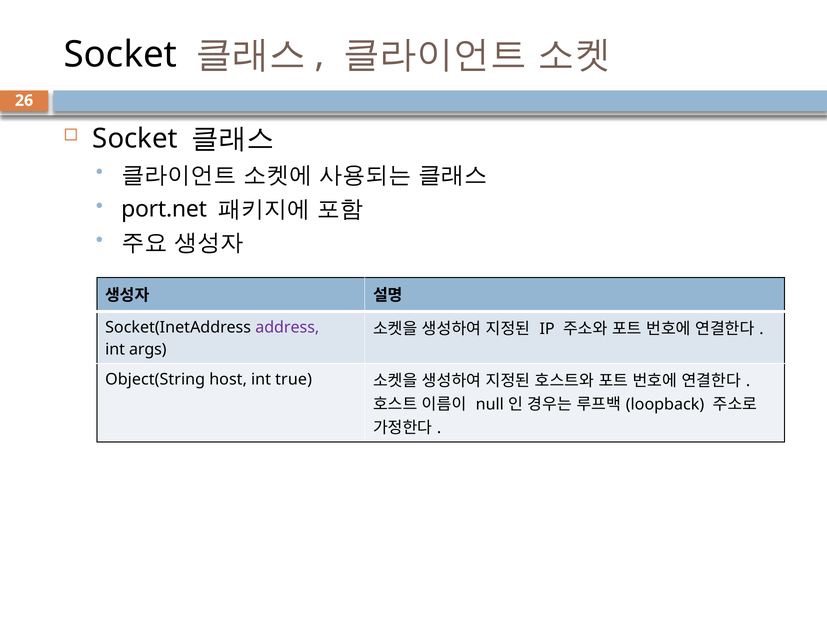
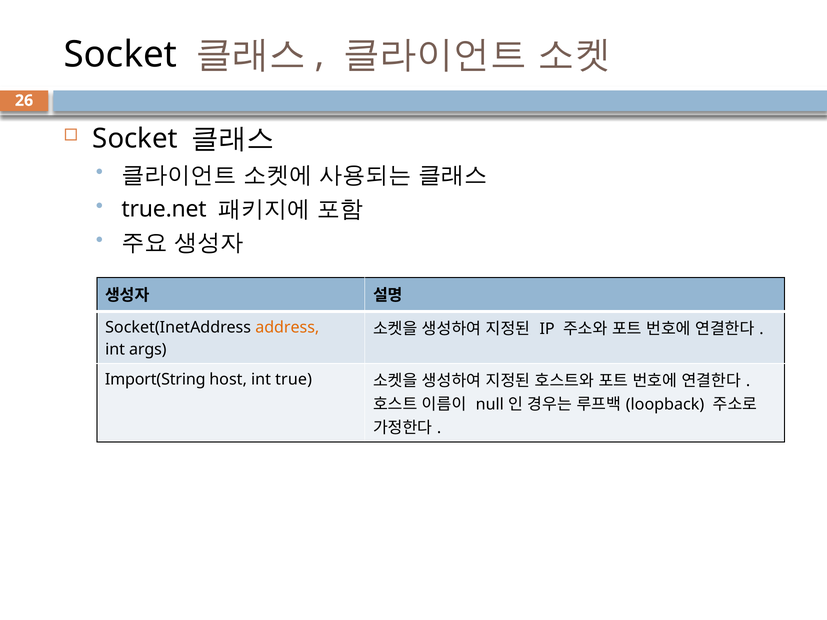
port.net: port.net -> true.net (164, 209)
address colour: purple -> orange (287, 328)
Object(String: Object(String -> Import(String (155, 380)
